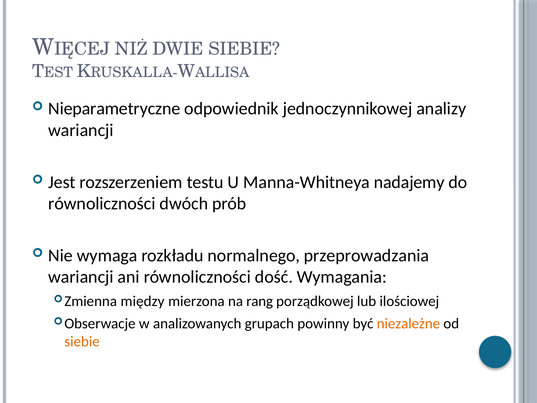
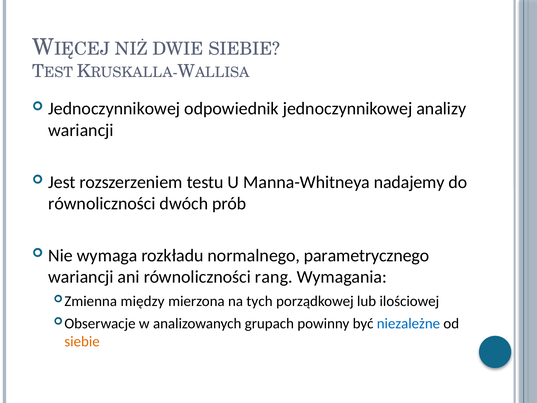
Nieparametryczne: Nieparametryczne -> Jednoczynnikowej (114, 109)
przeprowadzania: przeprowadzania -> parametrycznego (367, 255)
dość: dość -> rang (274, 277)
rang: rang -> tych (260, 301)
niezależne colour: orange -> blue (408, 323)
